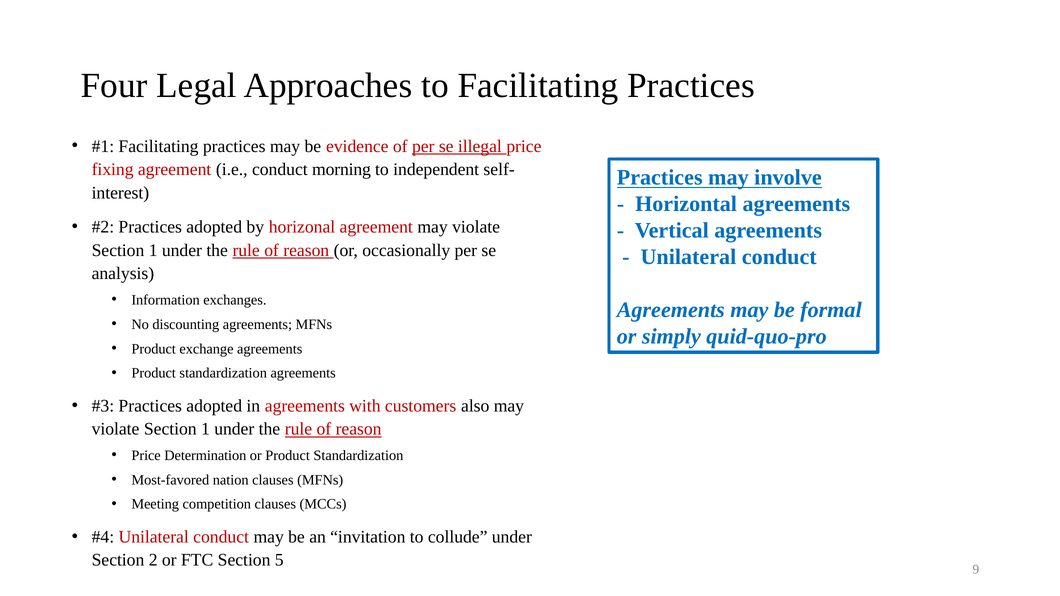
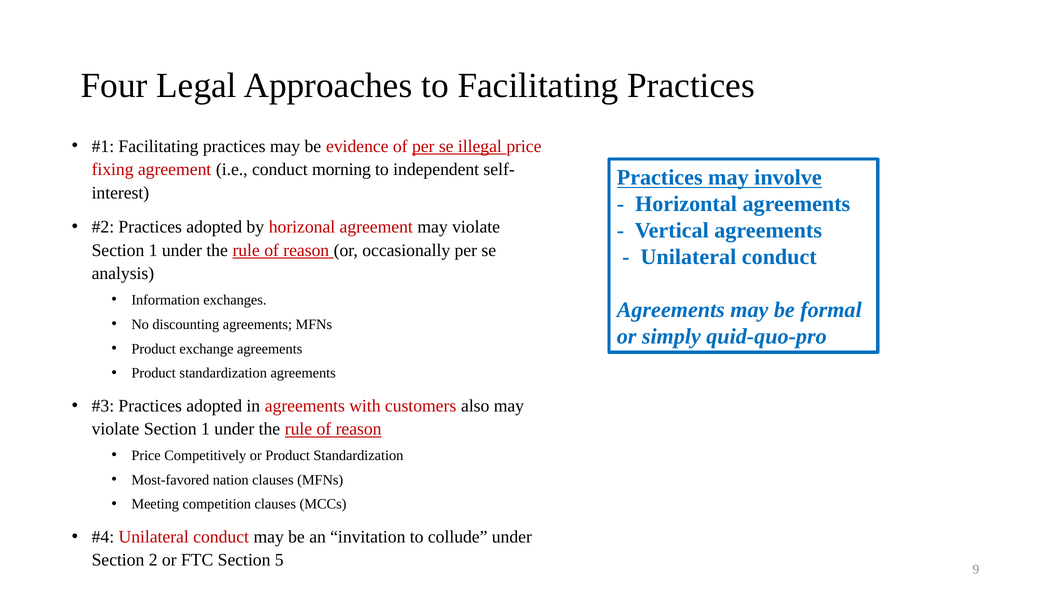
Determination: Determination -> Competitively (205, 456)
